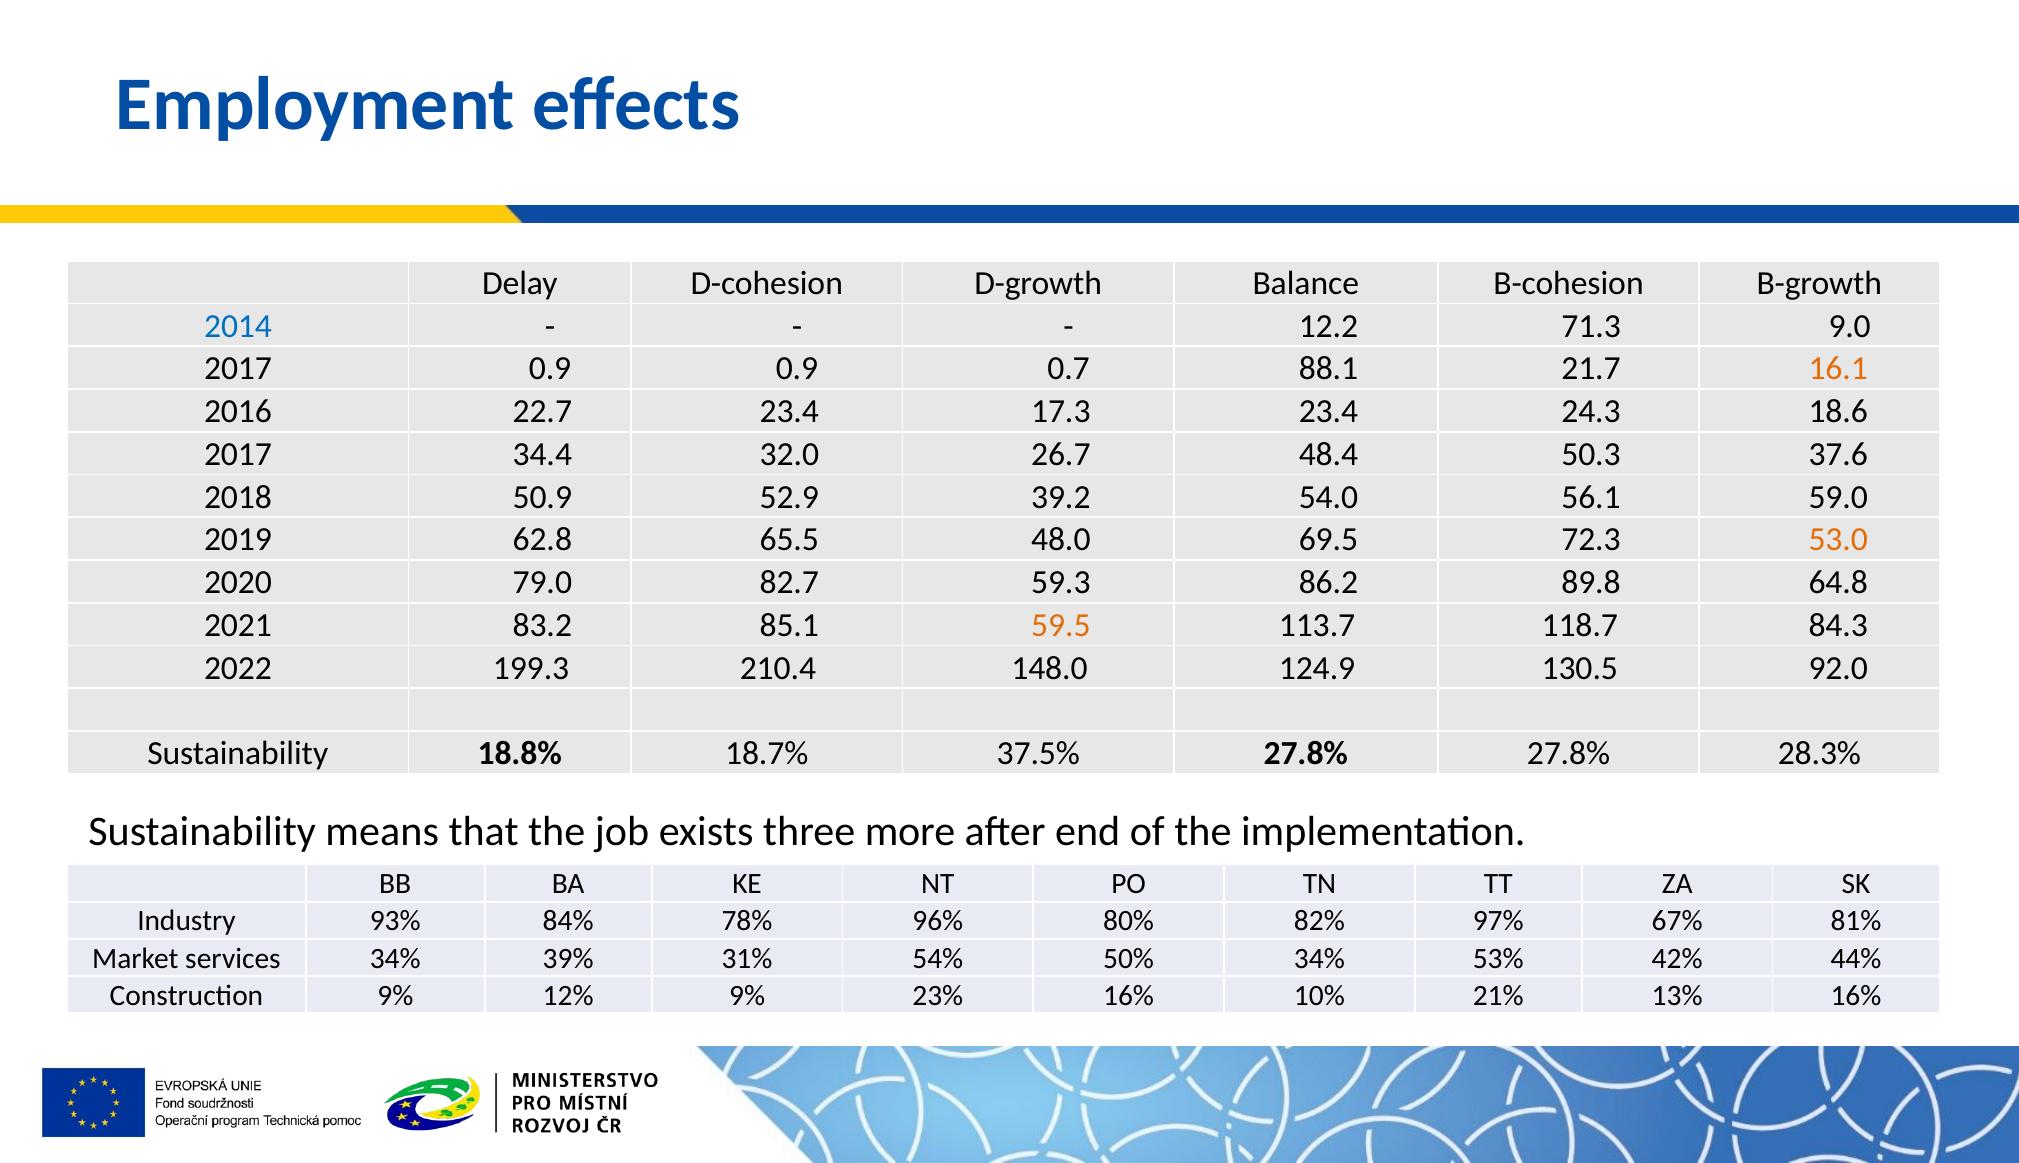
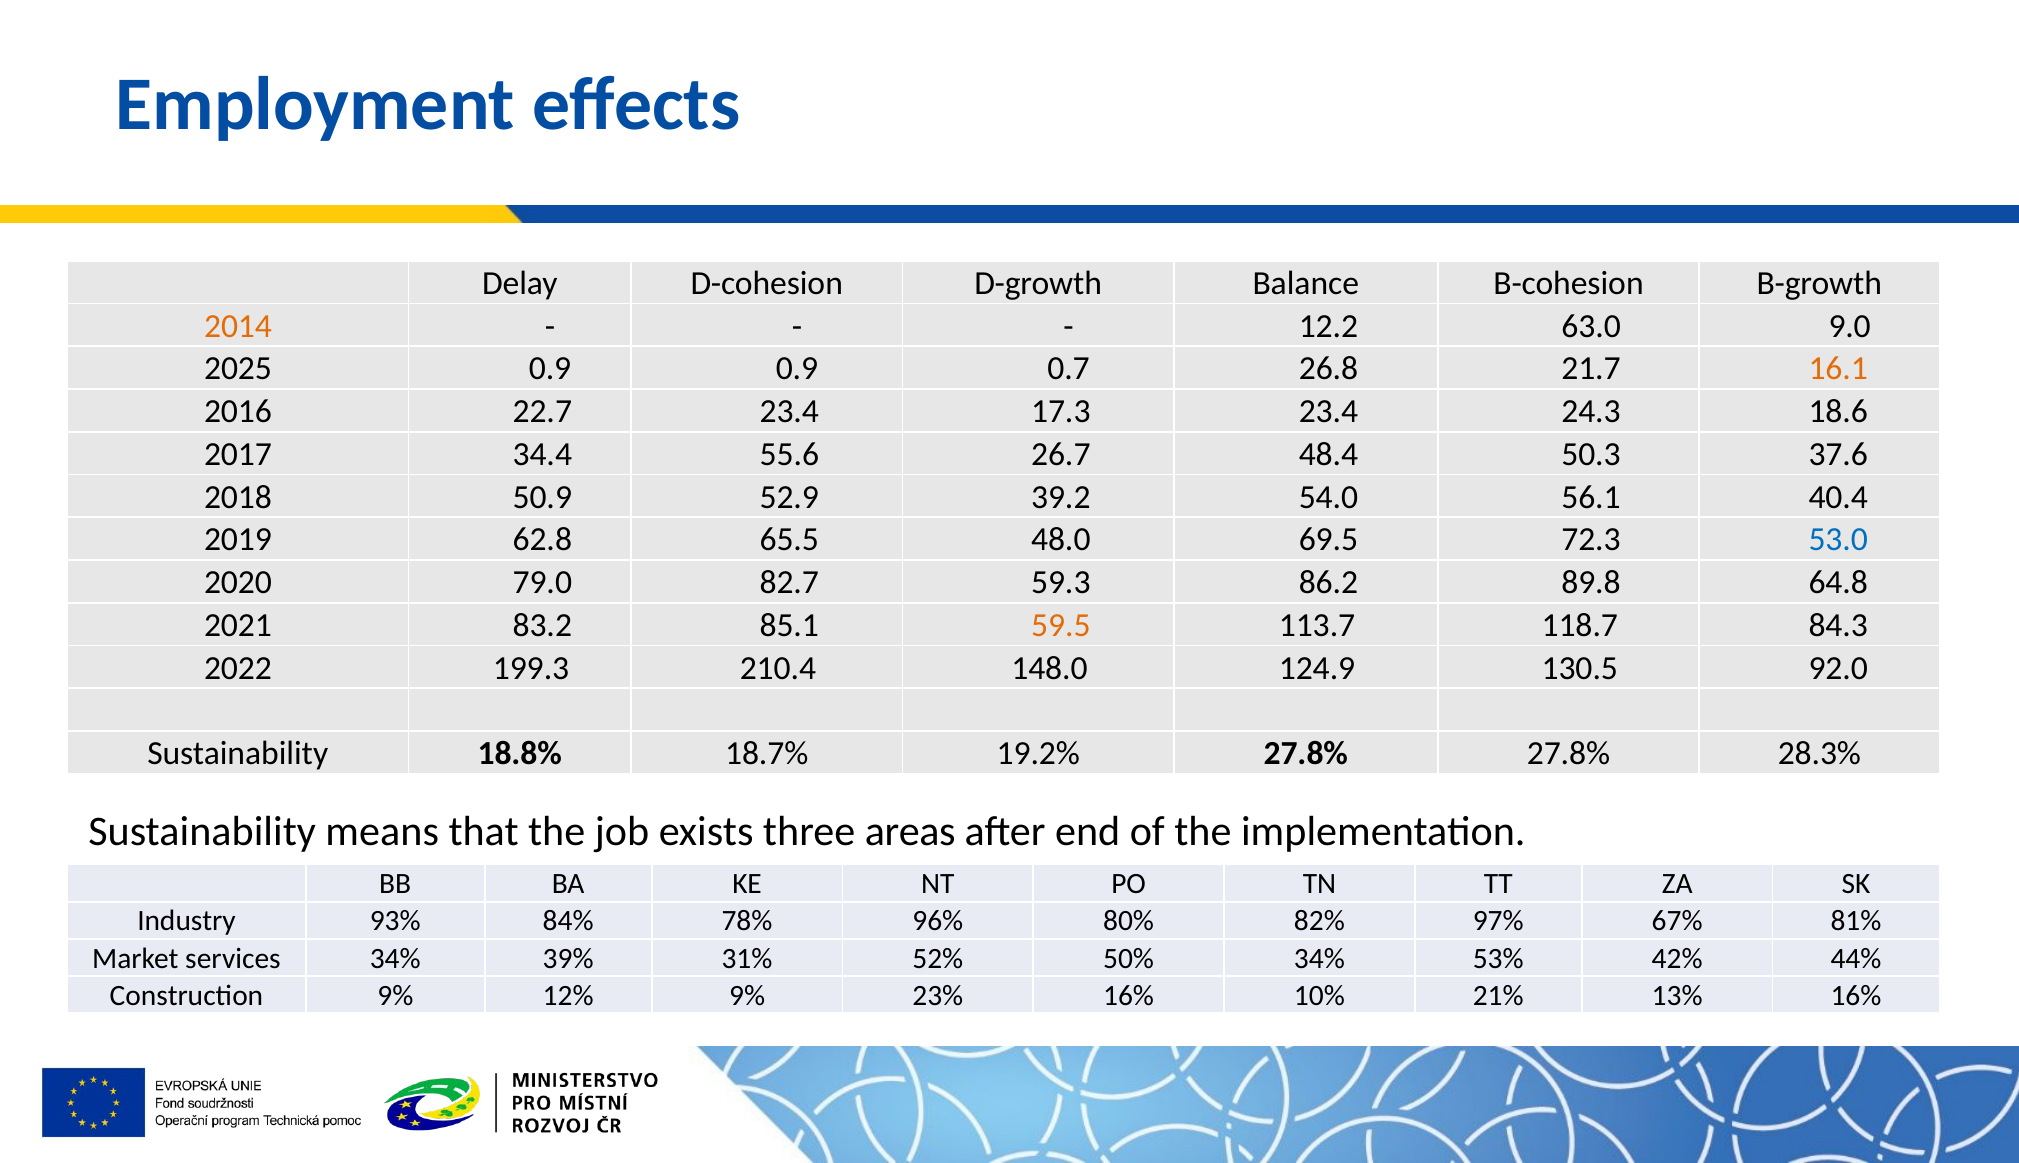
2014 colour: blue -> orange (238, 326)
71.3: 71.3 -> 63.0 (1591, 326)
2017: 2017 -> 2025 (238, 369)
88.1: 88.1 -> 26.8 (1328, 369)
32.0: 32.0 -> 55.6 (789, 454)
59.0: 59.0 -> 40.4 (1838, 497)
53.0 colour: orange -> blue (1838, 540)
37.5%: 37.5% -> 19.2% (1038, 753)
more: more -> areas (910, 832)
54%: 54% -> 52% (938, 958)
